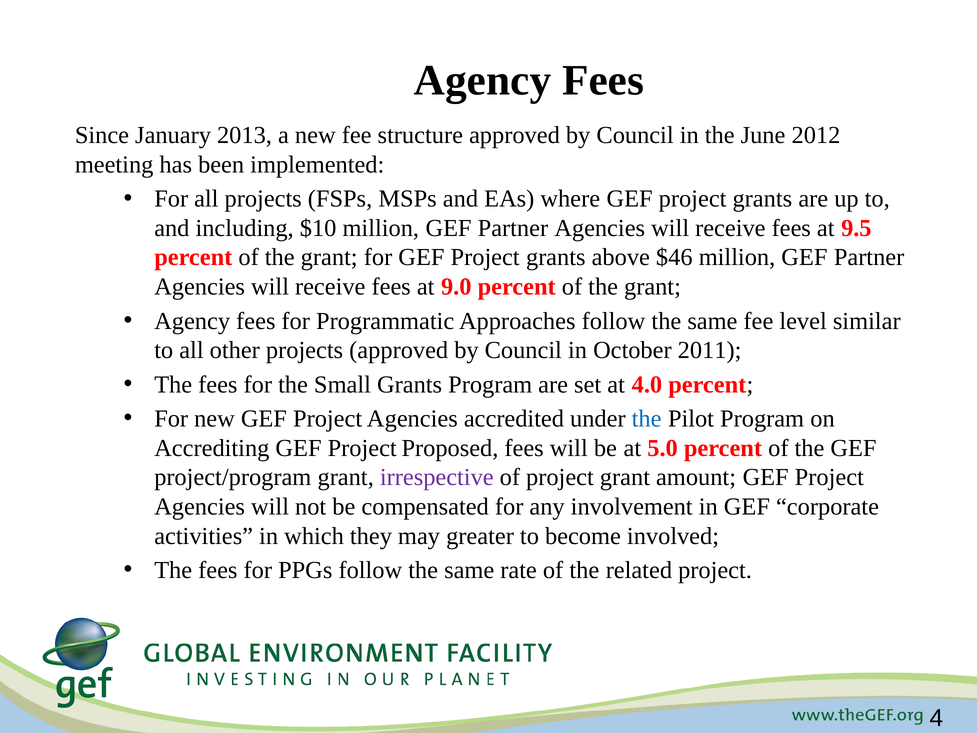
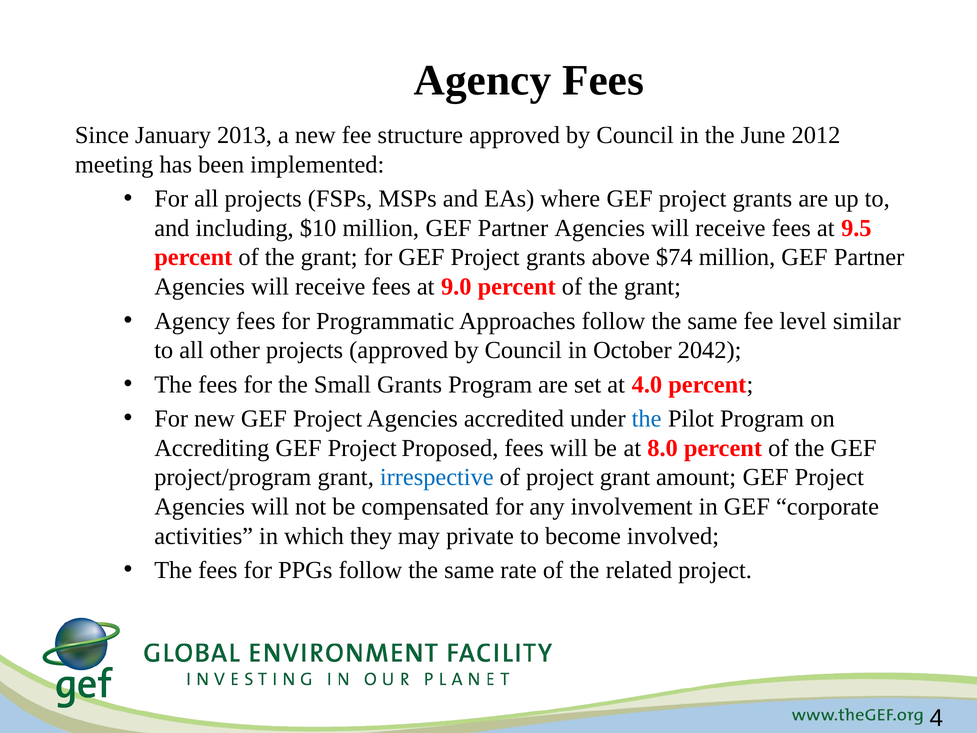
$46: $46 -> $74 (674, 257)
2011: 2011 -> 2042 (710, 350)
5.0: 5.0 -> 8.0 (663, 448)
irrespective colour: purple -> blue (437, 477)
greater: greater -> private (480, 536)
